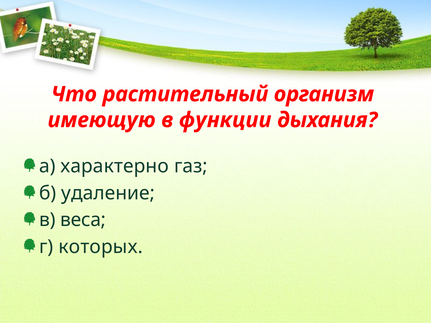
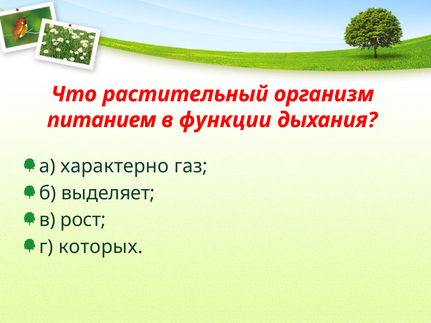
имеющую: имеющую -> питанием (102, 120)
удаление: удаление -> выделяет (108, 193)
веса: веса -> рост (83, 220)
